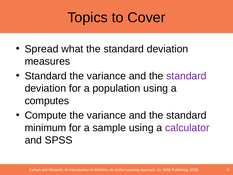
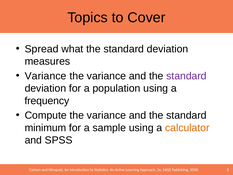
Standard: Standard -> Variance (46, 76)
computes: computes -> frequency (47, 101)
calculator colour: purple -> orange (187, 128)
